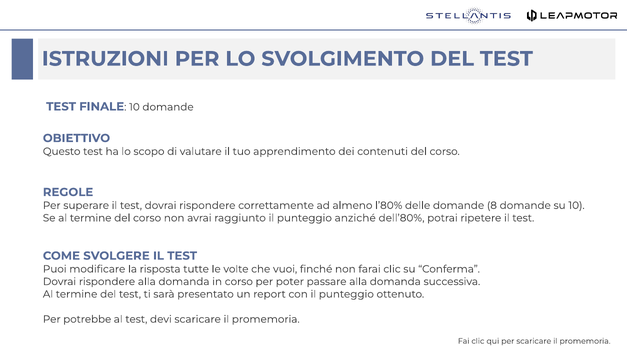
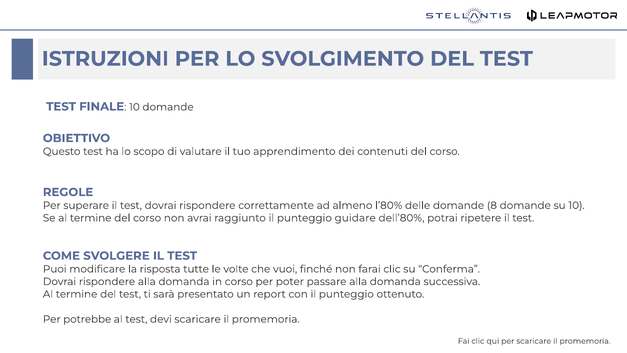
anziché: anziché -> guidare (355, 218)
